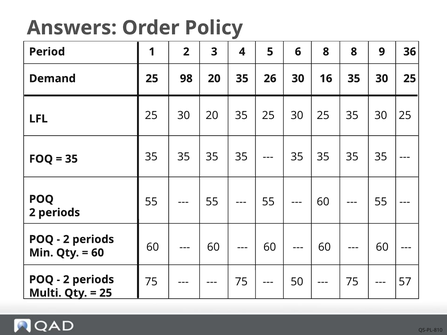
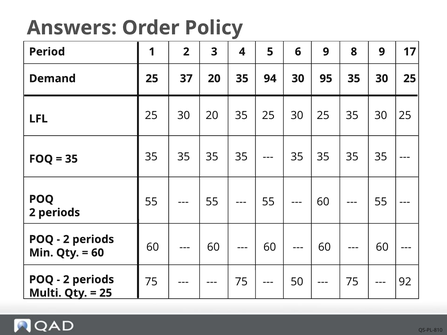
6 8: 8 -> 9 (326, 52)
36: 36 -> 17 (410, 52)
98: 98 -> 37 (186, 79)
26: 26 -> 94 (270, 79)
16: 16 -> 95 (326, 79)
57: 57 -> 92 (405, 282)
